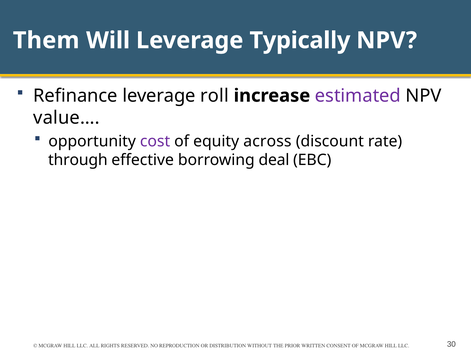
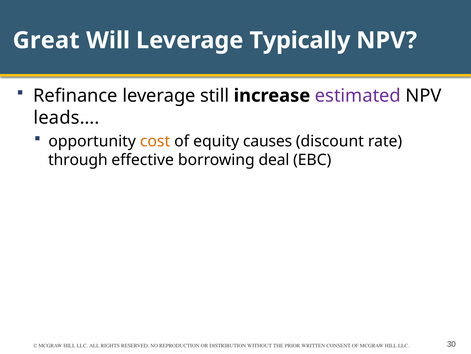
Them: Them -> Great (46, 40)
roll: roll -> still (215, 95)
value…: value… -> leads… (67, 117)
cost colour: purple -> orange (155, 141)
across: across -> causes (268, 141)
